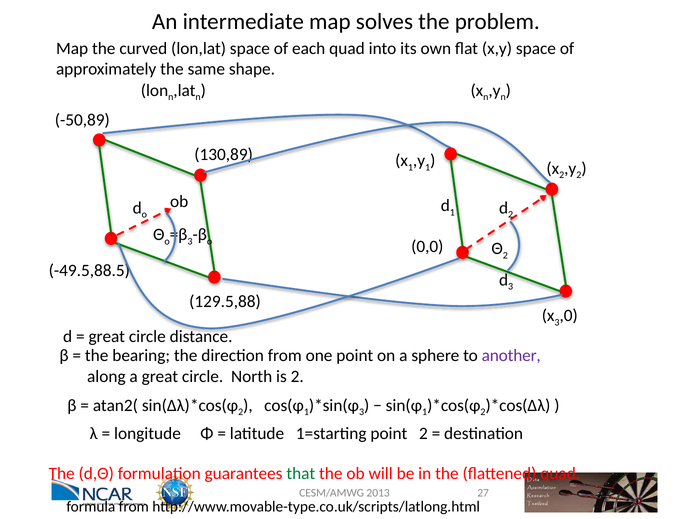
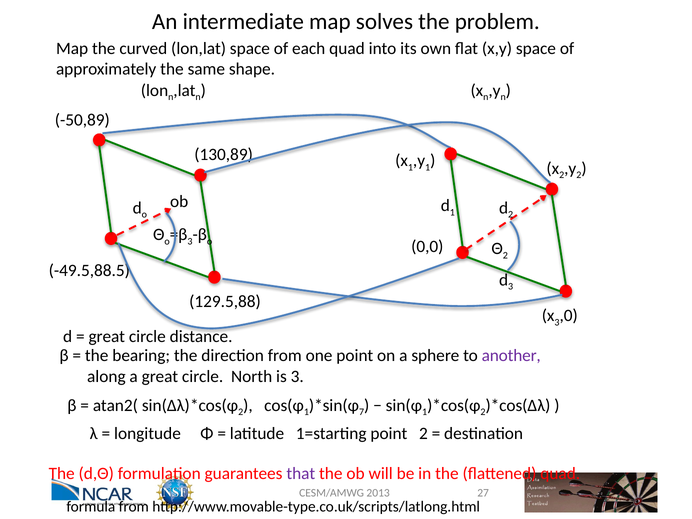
is 2: 2 -> 3 (297, 376)
3: 3 -> 7 (362, 412)
that colour: green -> purple (301, 473)
